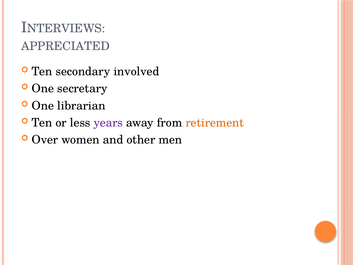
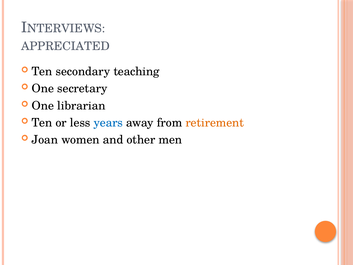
involved: involved -> teaching (136, 71)
years colour: purple -> blue (108, 123)
Over: Over -> Joan (45, 140)
